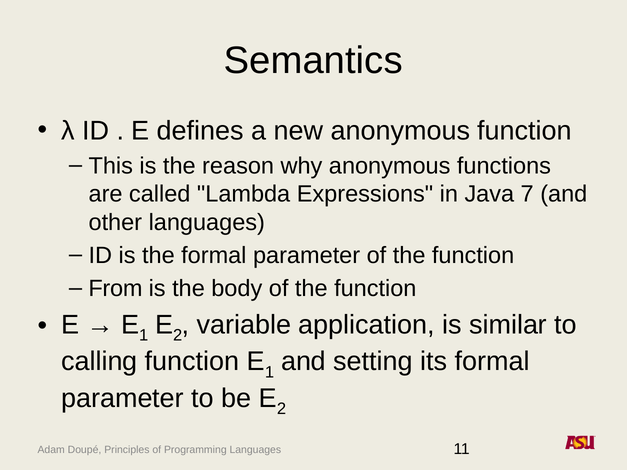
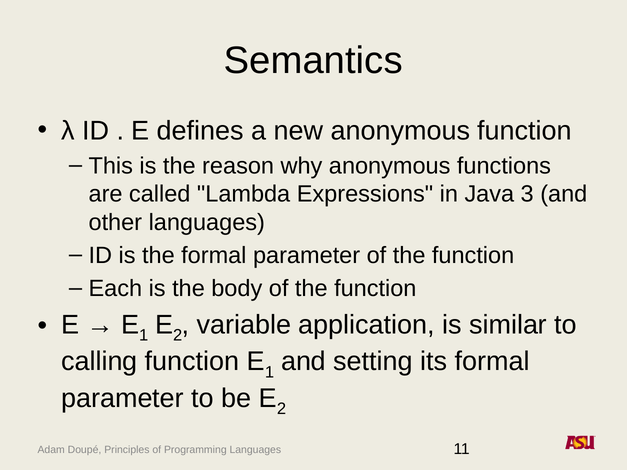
7: 7 -> 3 (527, 194)
From: From -> Each (115, 289)
